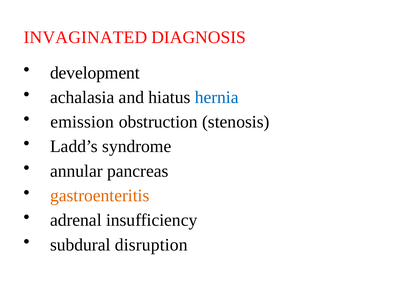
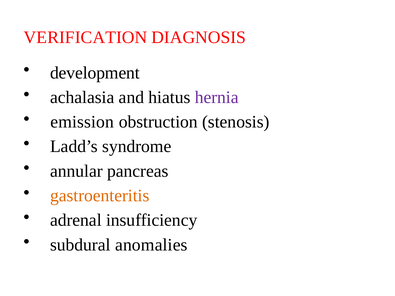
INVAGINATED: INVAGINATED -> VERIFICATION (86, 37)
hernia colour: blue -> purple (217, 97)
disruption: disruption -> anomalies (151, 245)
